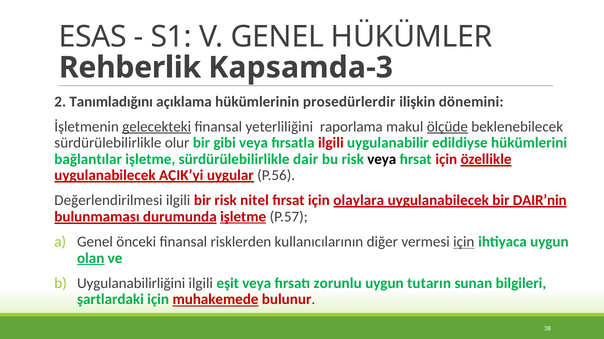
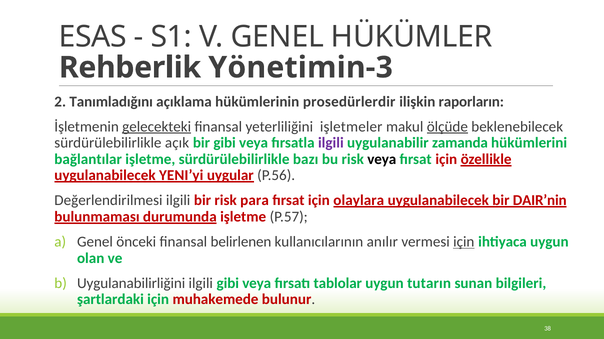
Kapsamda-3: Kapsamda-3 -> Yönetimin-3 (301, 68)
dönemini: dönemini -> raporların (471, 102)
raporlama: raporlama -> işletmeler (351, 127)
olur: olur -> açık (177, 143)
ilgili colour: red -> purple (331, 143)
edildiyse: edildiyse -> zamanda (460, 143)
dair: dair -> bazı (306, 159)
AÇIK’yi: AÇIK’yi -> YENI’yi (181, 176)
nitel: nitel -> para (255, 201)
işletme underline: present -> none (243, 217)
risklerden: risklerden -> belirlenen (241, 242)
diğer: diğer -> anılır (382, 242)
olan underline: present -> none (91, 259)
ilgili eşit: eşit -> gibi (228, 284)
zorunlu: zorunlu -> tablolar (338, 284)
muhakemede underline: present -> none (215, 300)
